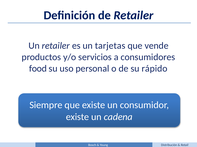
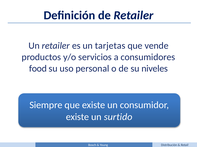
rápido: rápido -> niveles (155, 69)
cadena: cadena -> surtido (118, 117)
